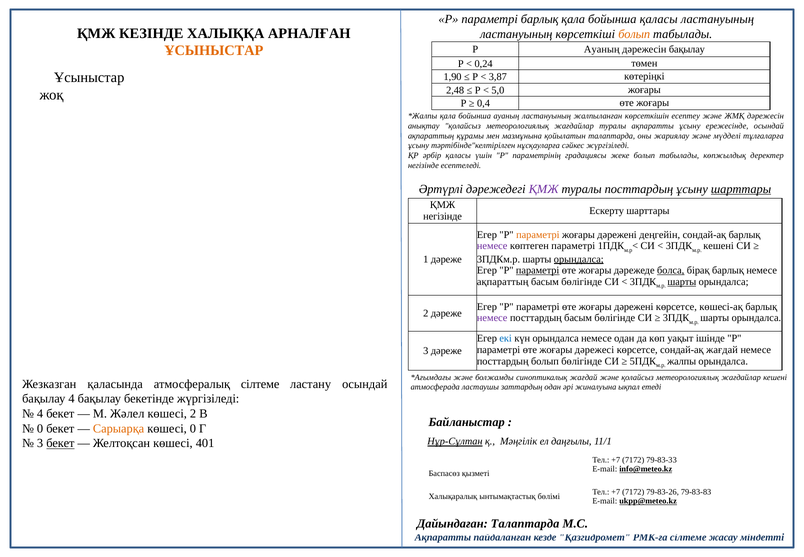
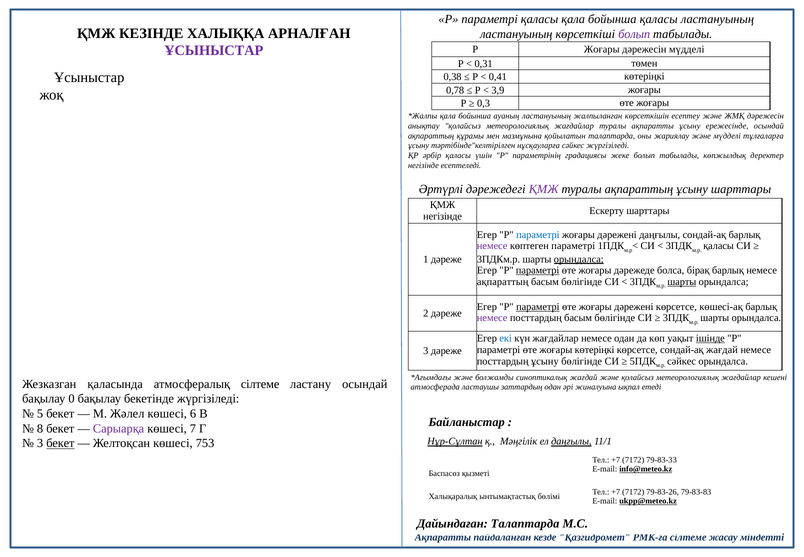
параметрі барлық: барлық -> қаласы (540, 19)
болып colour: orange -> purple (634, 34)
ҰСЫНЫСТАР colour: orange -> purple (214, 51)
Р Ауаның: Ауаның -> Жоғары (602, 49)
дәрежесін бақылау: бақылау -> мүдделі (687, 49)
0,24: 0,24 -> 0,31 (484, 64)
1,90: 1,90 -> 0,38 (453, 77)
3,87: 3,87 -> 0,41 (498, 77)
2,48: 2,48 -> 0,78 (455, 90)
5,0: 5,0 -> 3,9 (498, 90)
0,4: 0,4 -> 0,3 (484, 103)
туралы посттардың: посттардың -> ақпараттың (639, 189)
шарттары underline: present -> none (741, 189)
параметрі colour: orange -> blue (538, 235)
дәрежені деңгейін: деңгейін -> даңғылы (660, 235)
кешені: кешені -> қаласы (719, 246)
болса underline: present -> none (671, 270)
параметрі underline: none -> present (538, 306)
күн орындалса: орындалса -> жағдайлар (556, 338)
ішінде underline: none -> present (710, 338)
жоғары дәрежесі: дәрежесі -> көтеріңкі (595, 350)
посттардың болып: болып -> ұсыну (545, 361)
жалпы: жалпы -> сәйкес (682, 361)
бақылау 4: 4 -> 0 (72, 399)
4: 4 -> 5 (40, 413)
көшесі 2: 2 -> 6 (193, 413)
0: 0 -> 8 (40, 428)
Сарыарқа colour: orange -> purple (119, 428)
көшесі 0: 0 -> 7 (193, 428)
даңғылы underline: none -> present (571, 441)
401: 401 -> 753 (205, 443)
